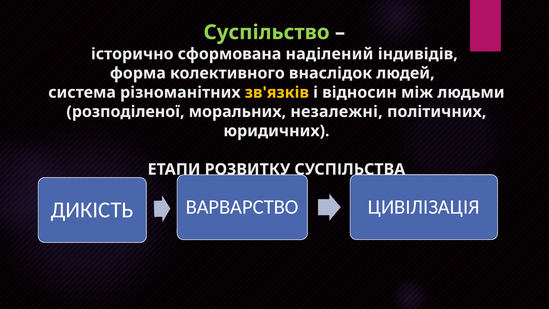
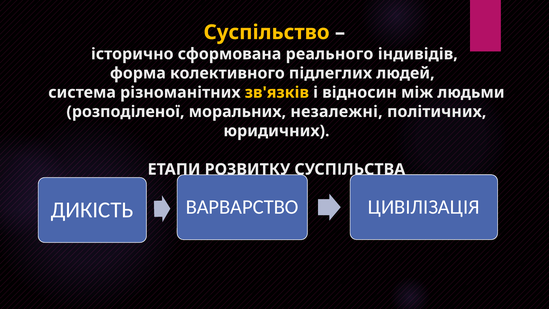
Суспільство colour: light green -> yellow (267, 32)
наділений: наділений -> реального (329, 54)
внаслідок: внаслідок -> підлеглих (331, 73)
